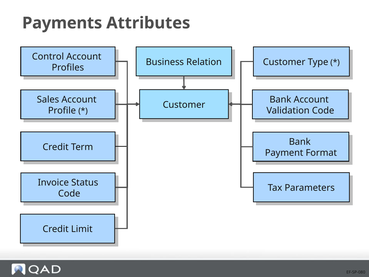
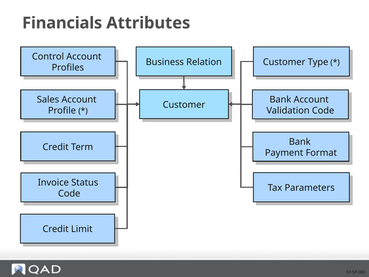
Payments: Payments -> Financials (62, 23)
